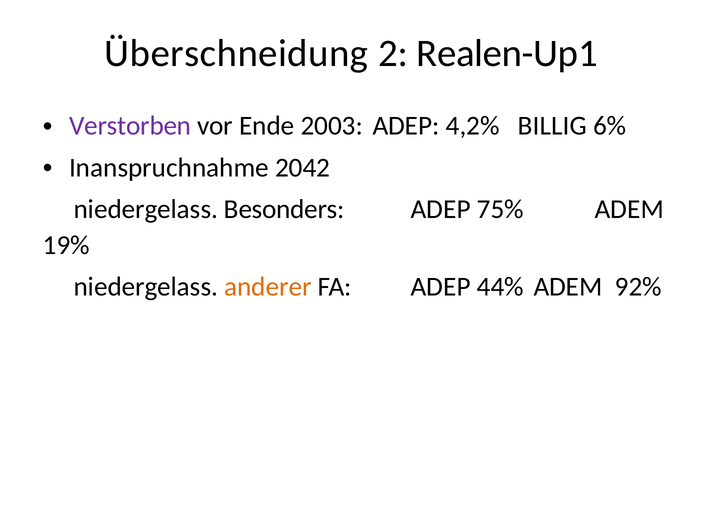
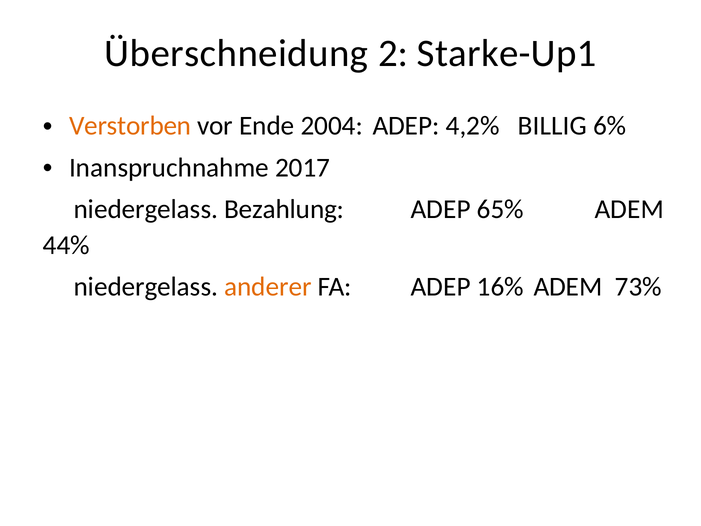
Realen-Up1: Realen-Up1 -> Starke-Up1 (507, 53)
Verstorben colour: purple -> orange (130, 126)
2003: 2003 -> 2004 (332, 126)
2042: 2042 -> 2017 (303, 167)
Besonders: Besonders -> Bezahlung (284, 209)
75%: 75% -> 65% (500, 209)
19%: 19% -> 44% (66, 245)
44%: 44% -> 16% (500, 287)
92%: 92% -> 73% (638, 287)
